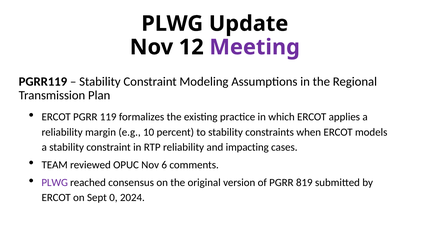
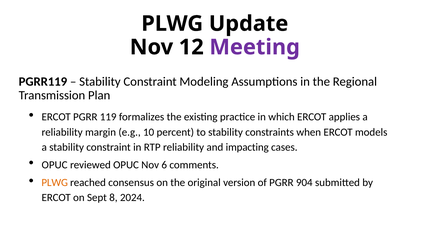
TEAM: TEAM -> OPUC (55, 165)
PLWG colour: purple -> orange (55, 183)
819: 819 -> 904 (304, 183)
0: 0 -> 8 (113, 198)
